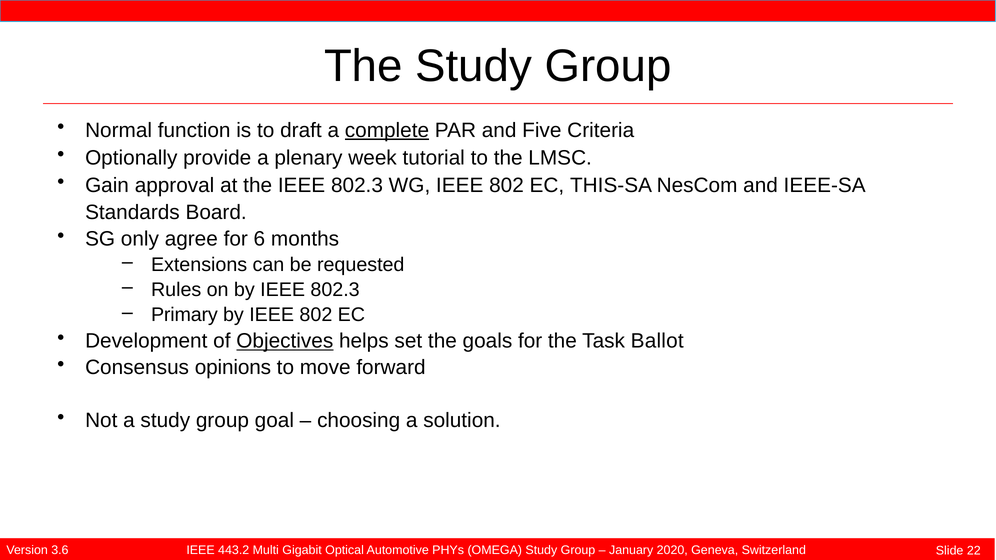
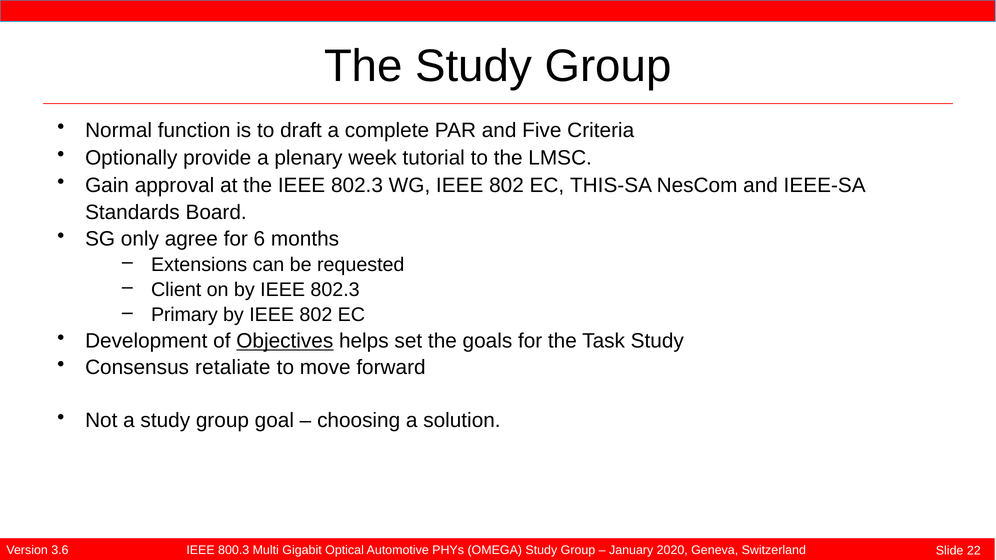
complete underline: present -> none (387, 130)
Rules: Rules -> Client (176, 290)
Task Ballot: Ballot -> Study (657, 341)
opinions: opinions -> retaliate (233, 368)
443.2: 443.2 -> 800.3 (234, 550)
